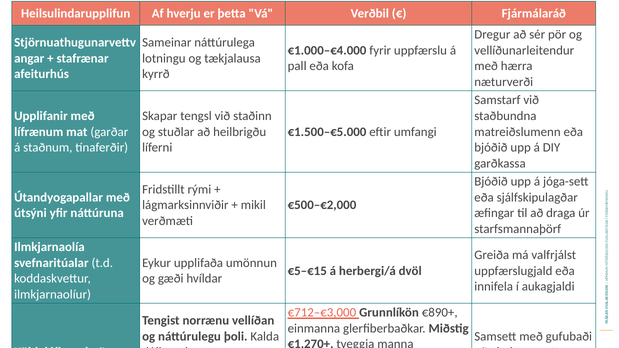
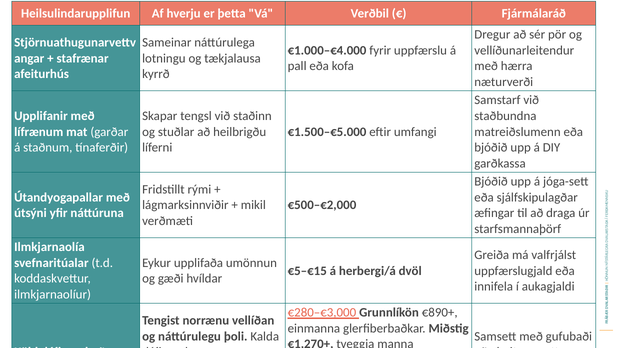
€712–€3,000: €712–€3,000 -> €280–€3,000 (322, 313)
